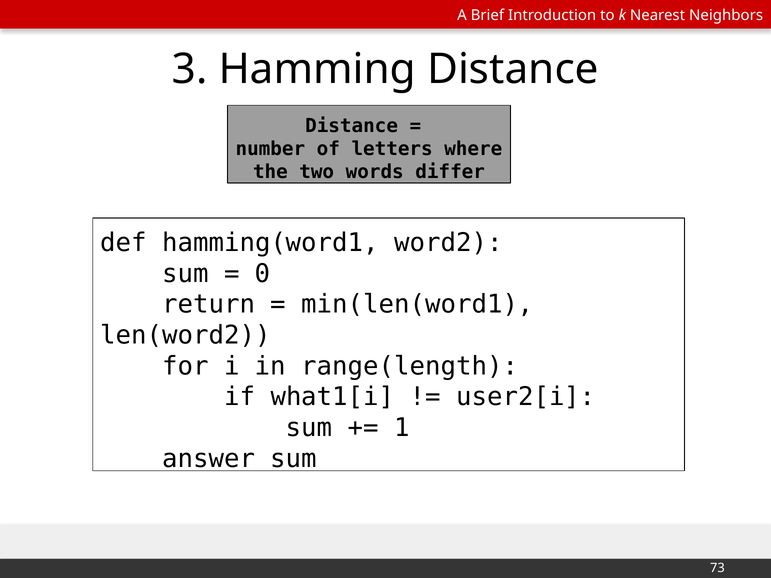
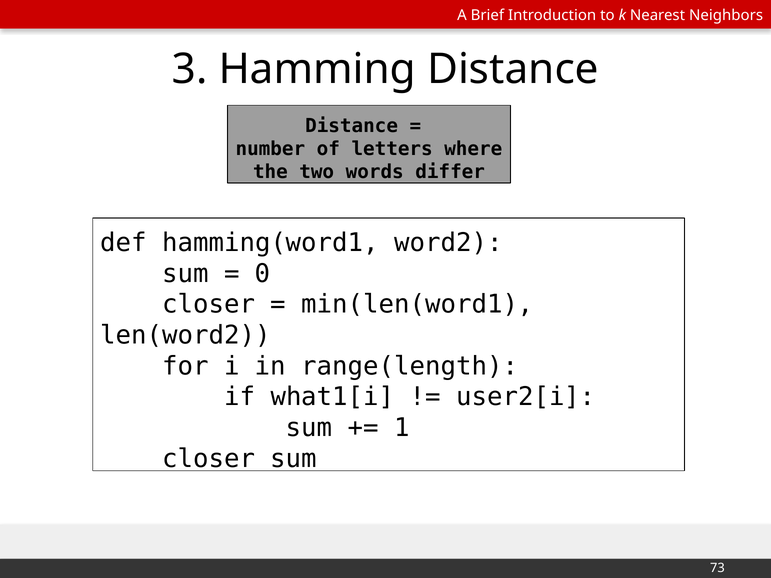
return: return -> closer (209, 305)
answer: answer -> closer (209, 459)
